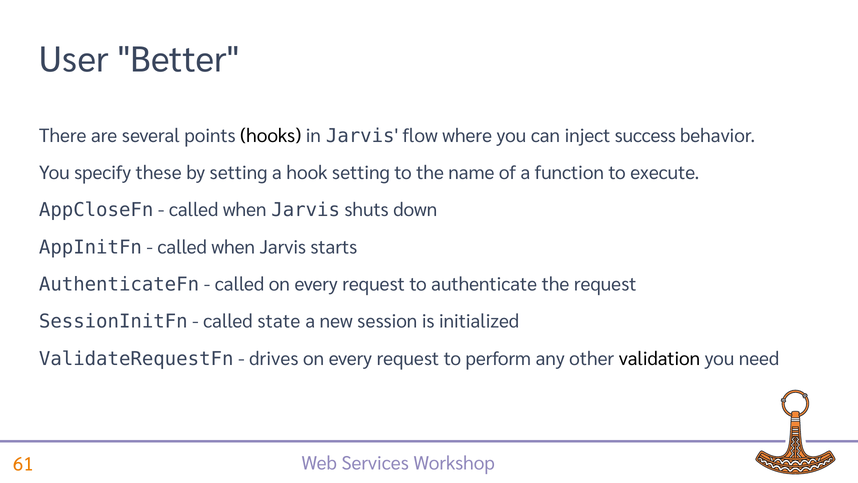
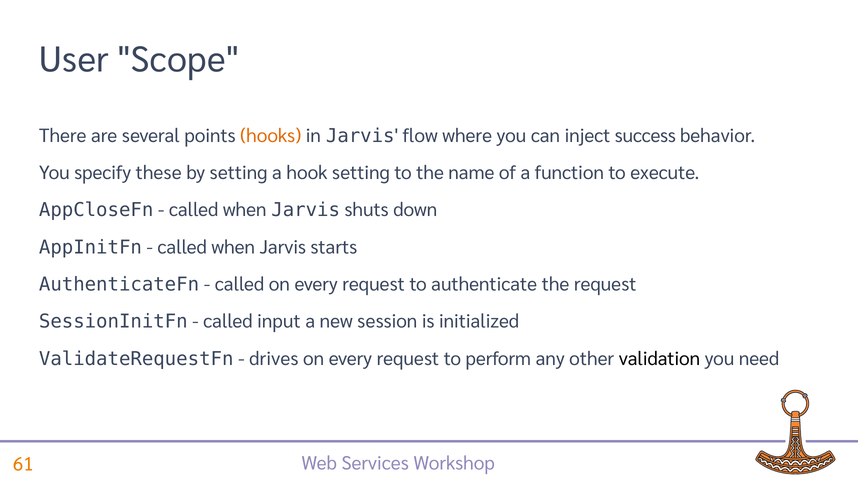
Better: Better -> Scope (178, 60)
hooks colour: black -> orange (271, 136)
state: state -> input (279, 321)
